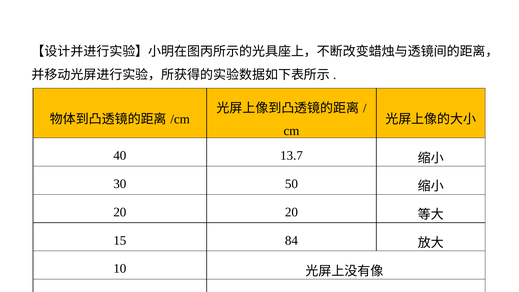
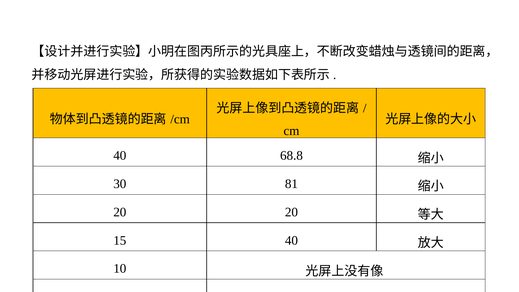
13.7: 13.7 -> 68.8 (291, 156)
50: 50 -> 81 (291, 184)
15 84: 84 -> 40 (291, 240)
